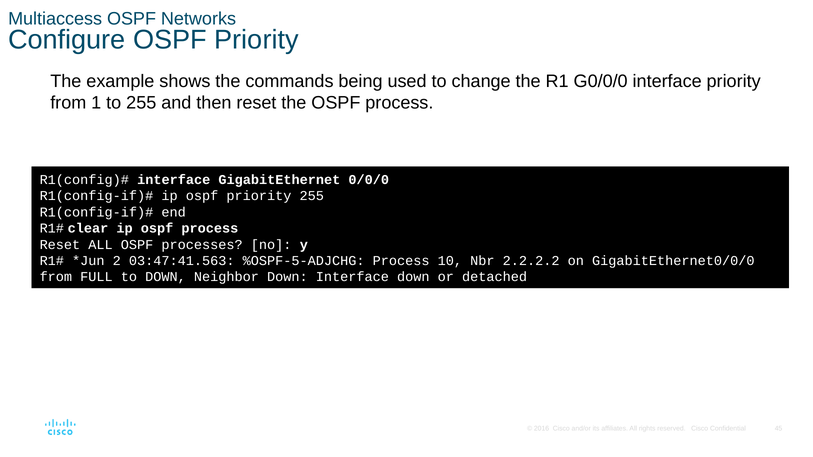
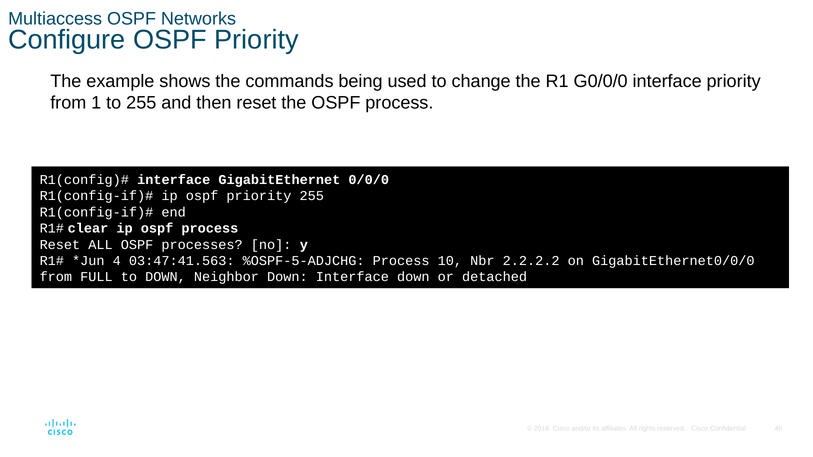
2: 2 -> 4 (117, 261)
